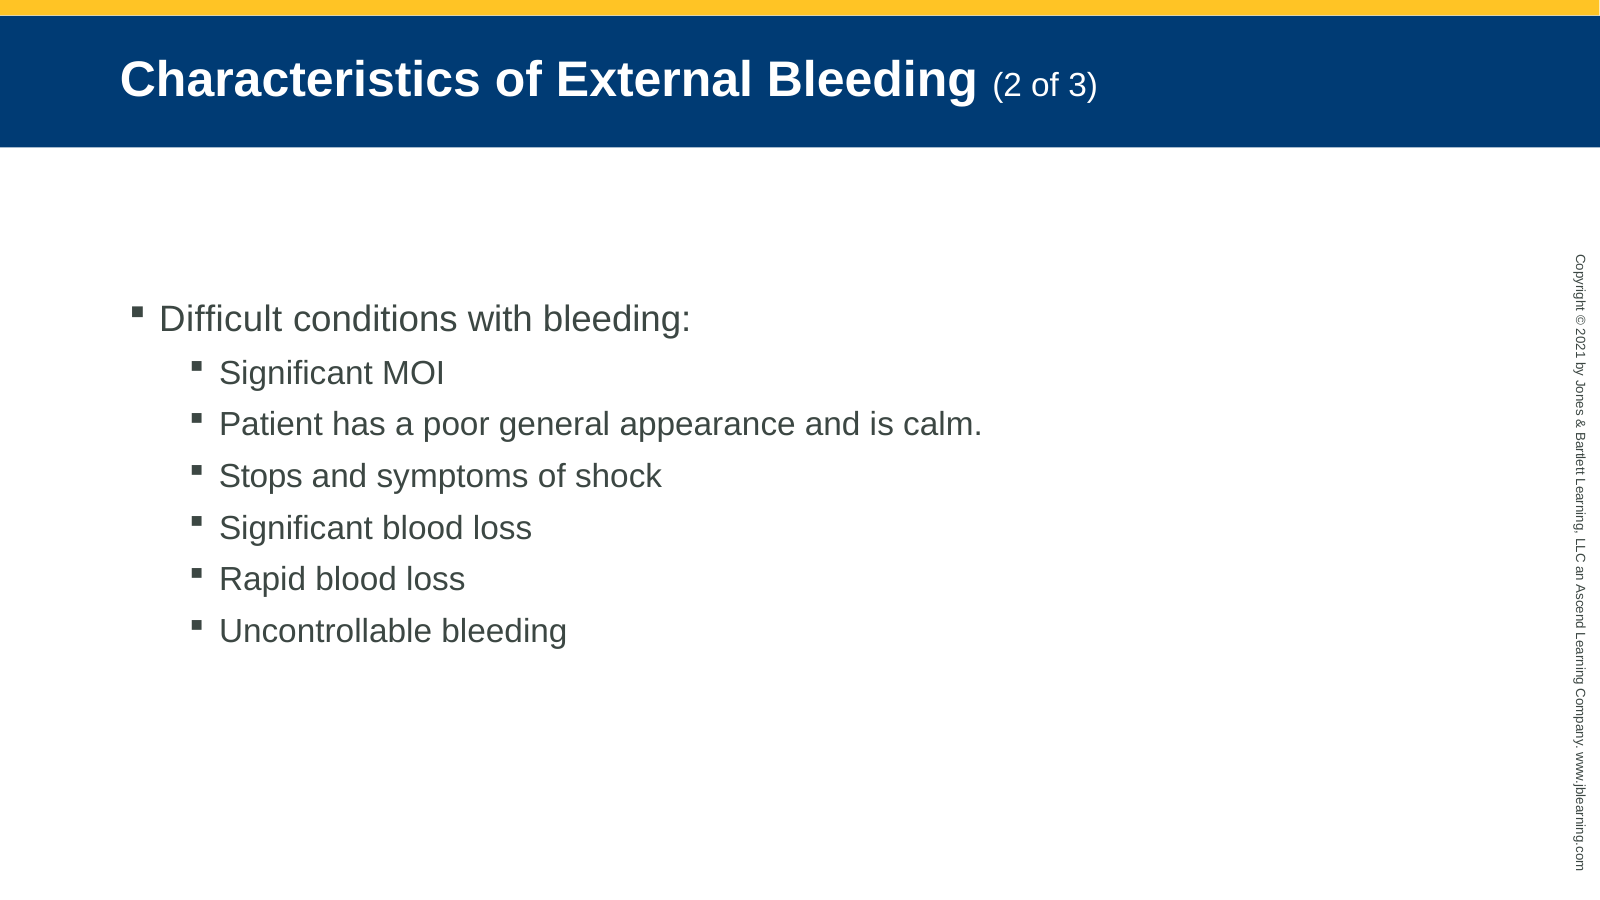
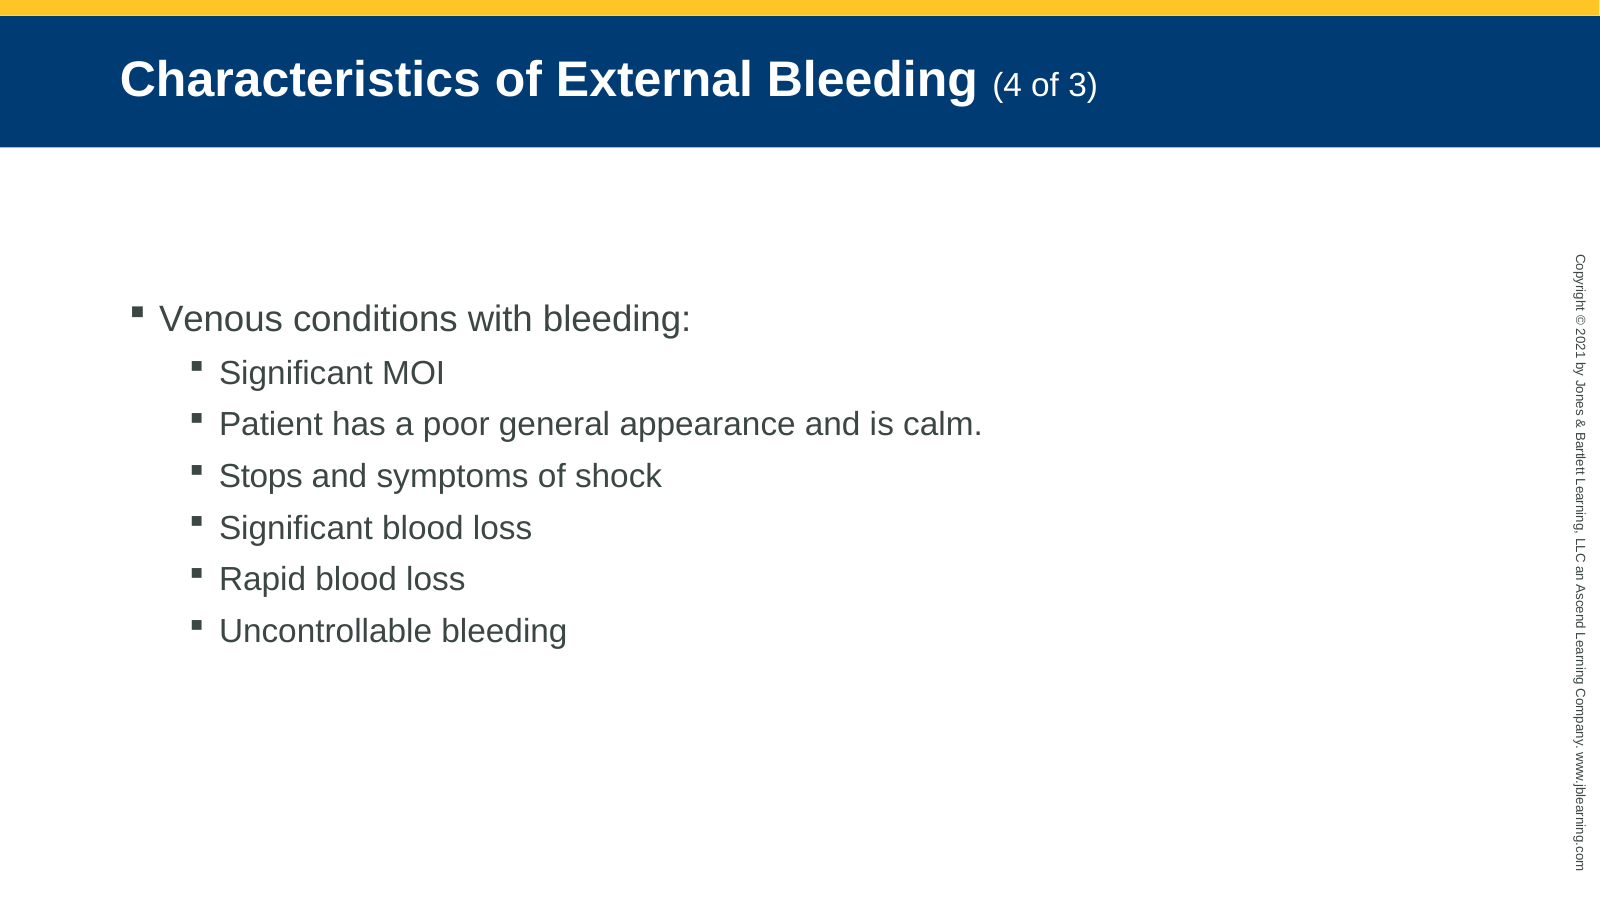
Bleeding 2: 2 -> 4 (1007, 86)
Difficult: Difficult -> Venous (221, 320)
